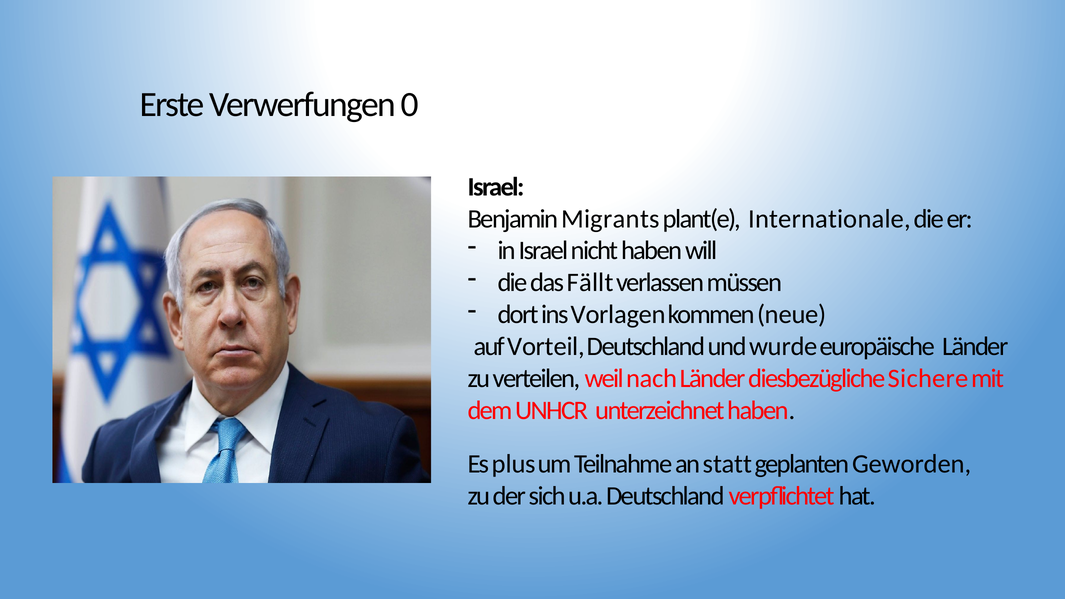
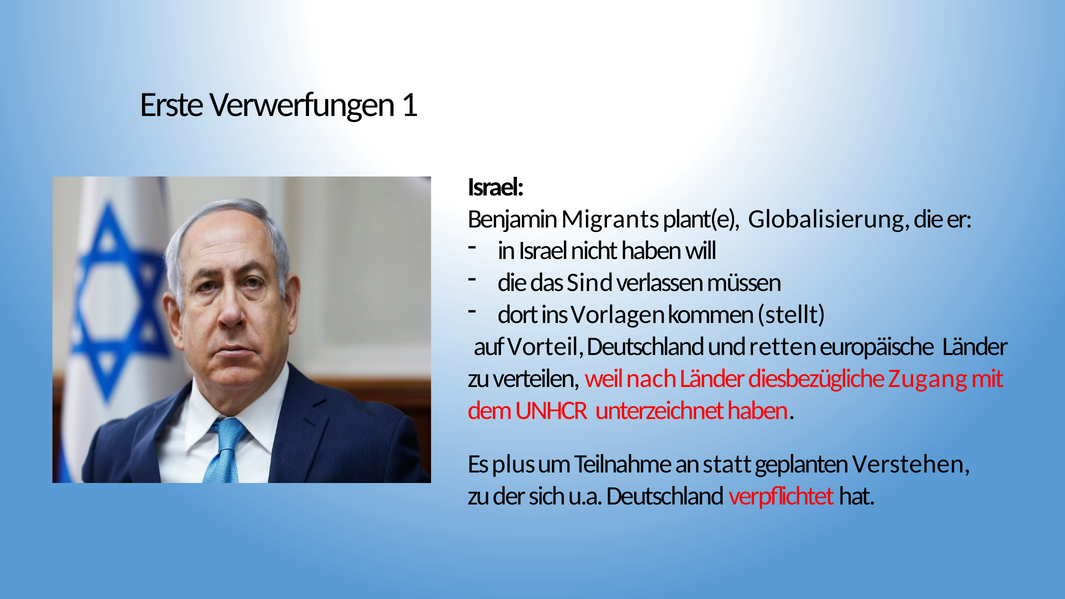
0: 0 -> 1 (410, 105)
Internationale: Internationale -> Globalisierung (830, 219)
Fällt: Fällt -> Sind (590, 283)
neue: neue -> stellt (792, 315)
wurde: wurde -> retten (783, 347)
Sichere: Sichere -> Zugang (928, 379)
Geworden: Geworden -> Verstehen (911, 464)
